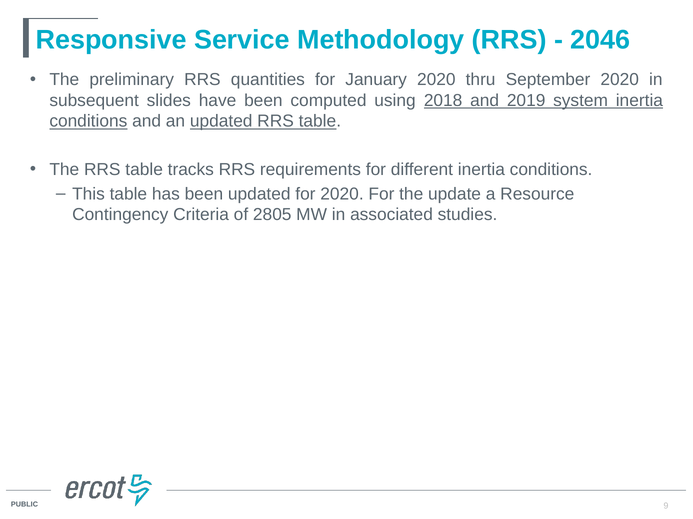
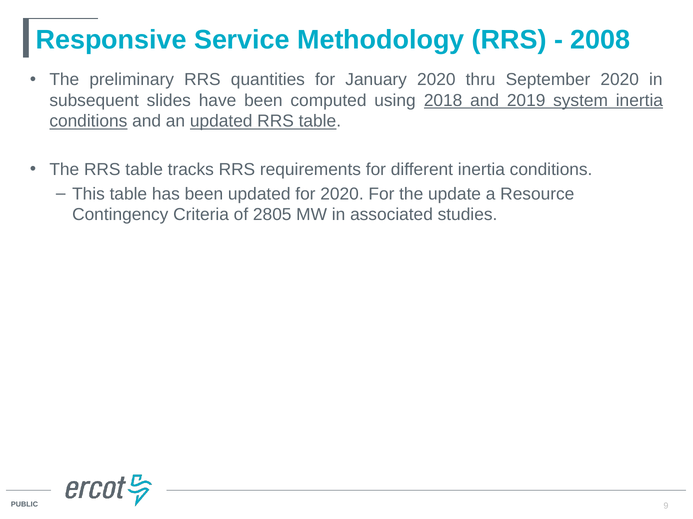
2046: 2046 -> 2008 (600, 40)
